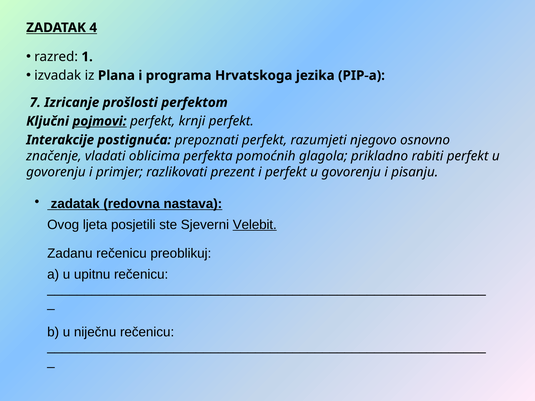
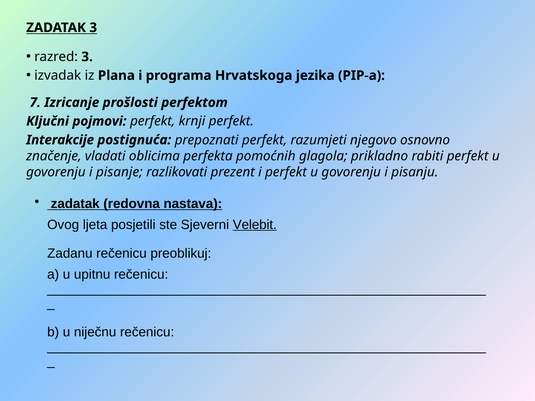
ZADATAK 4: 4 -> 3 (93, 28)
razred 1: 1 -> 3 (87, 57)
pojmovi underline: present -> none (100, 121)
primjer: primjer -> pisanje (119, 172)
